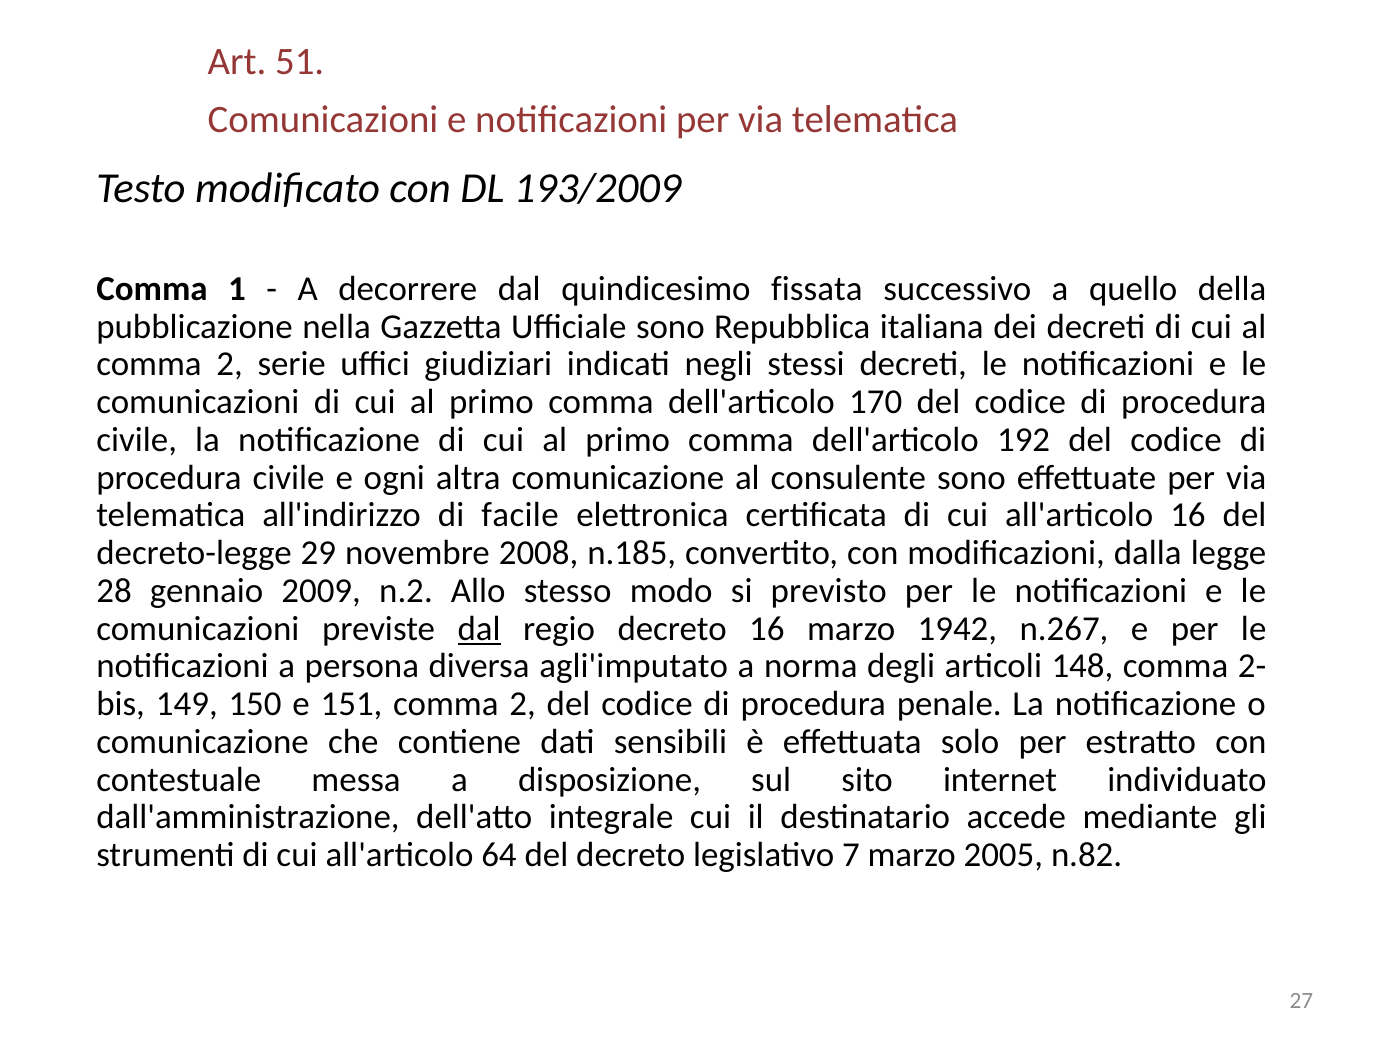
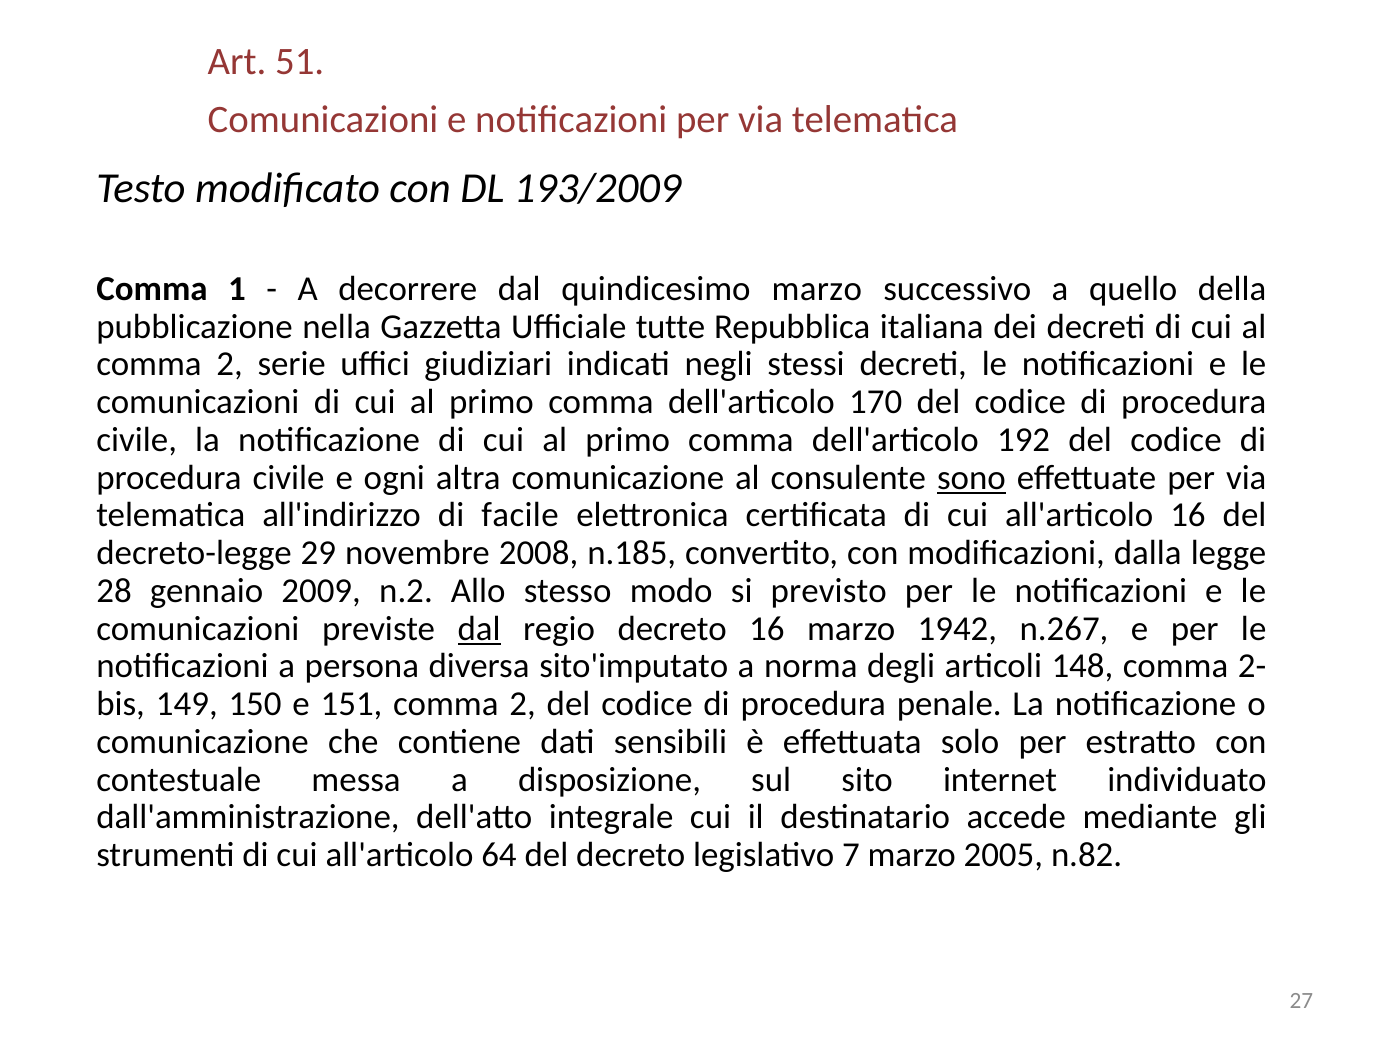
quindicesimo fissata: fissata -> marzo (817, 289)
Ufficiale sono: sono -> tutte (670, 327)
sono underline: none -> present (971, 477)
agli'imputato: agli'imputato -> sito'imputato (634, 666)
